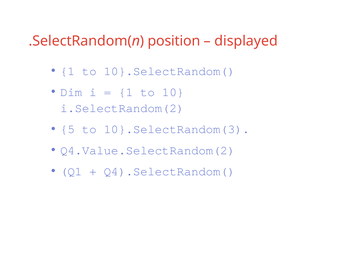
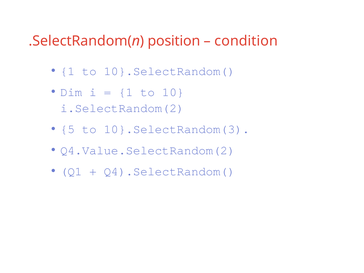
displayed: displayed -> condition (246, 41)
